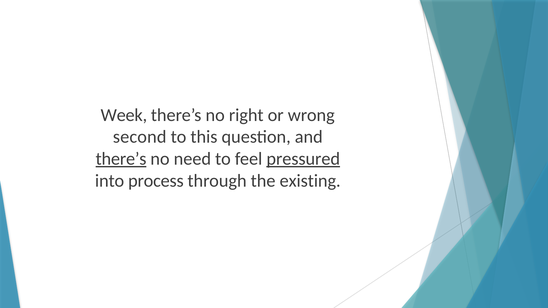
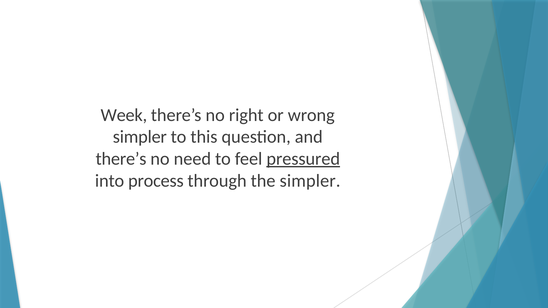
second: second -> simpler (140, 137)
there’s underline: present -> none (121, 159)
the existing: existing -> simpler (310, 181)
